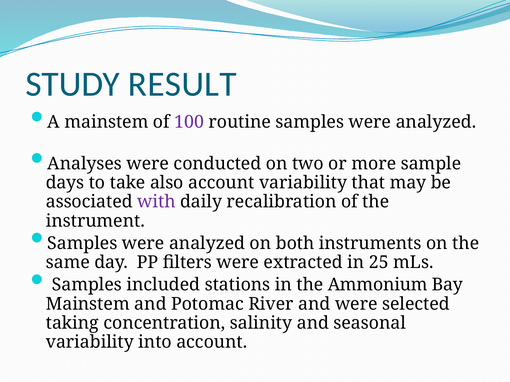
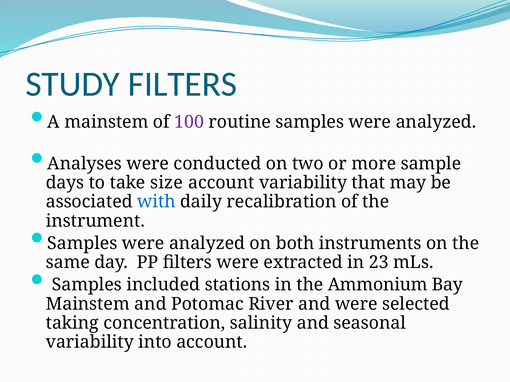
STUDY RESULT: RESULT -> FILTERS (182, 84)
also: also -> size (167, 183)
with colour: purple -> blue (156, 202)
25: 25 -> 23 (379, 263)
